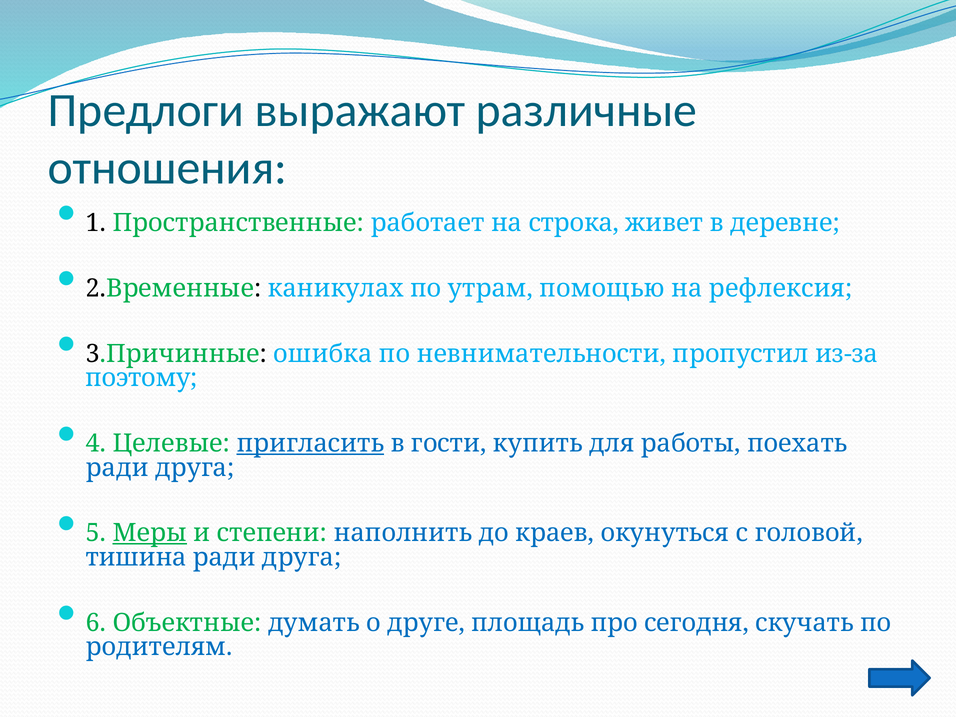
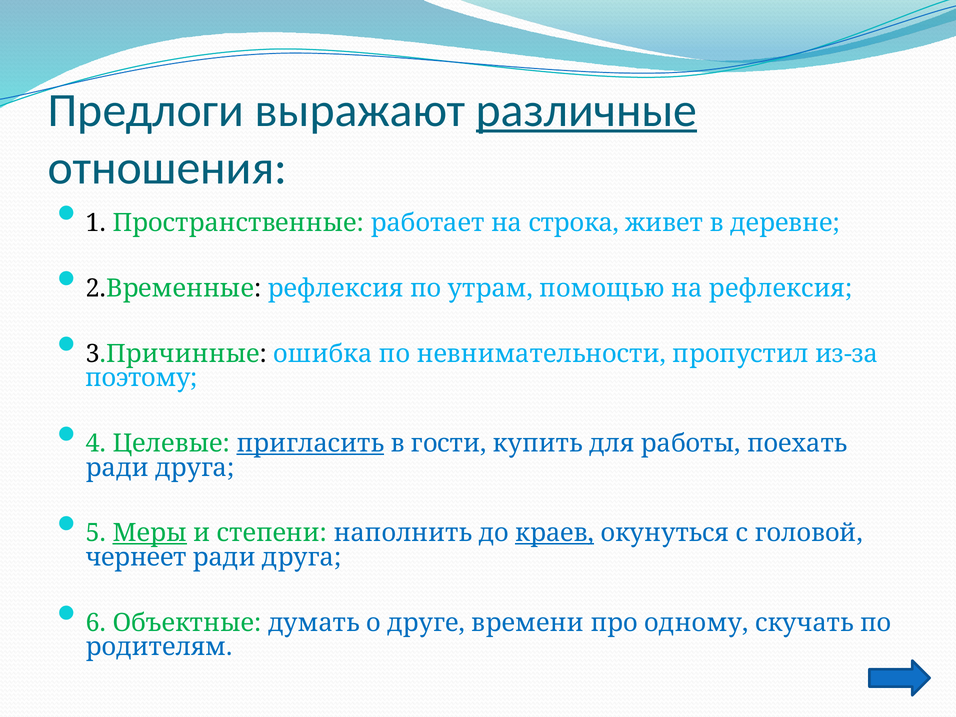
различные underline: none -> present (586, 110)
2.Временные каникулах: каникулах -> рефлексия (336, 288)
краев underline: none -> present (555, 533)
тишина: тишина -> чернеет (136, 557)
площадь: площадь -> времени (528, 623)
сегодня: сегодня -> одному (696, 623)
